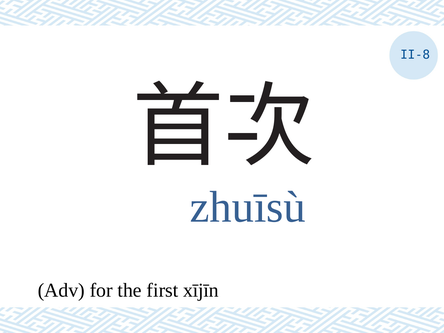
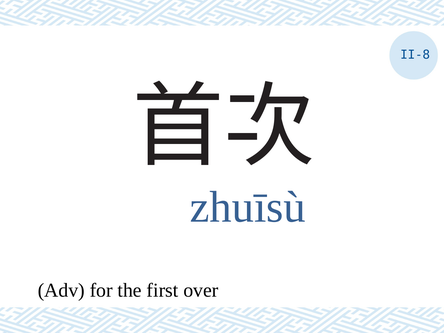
xījīn: xījīn -> over (201, 290)
